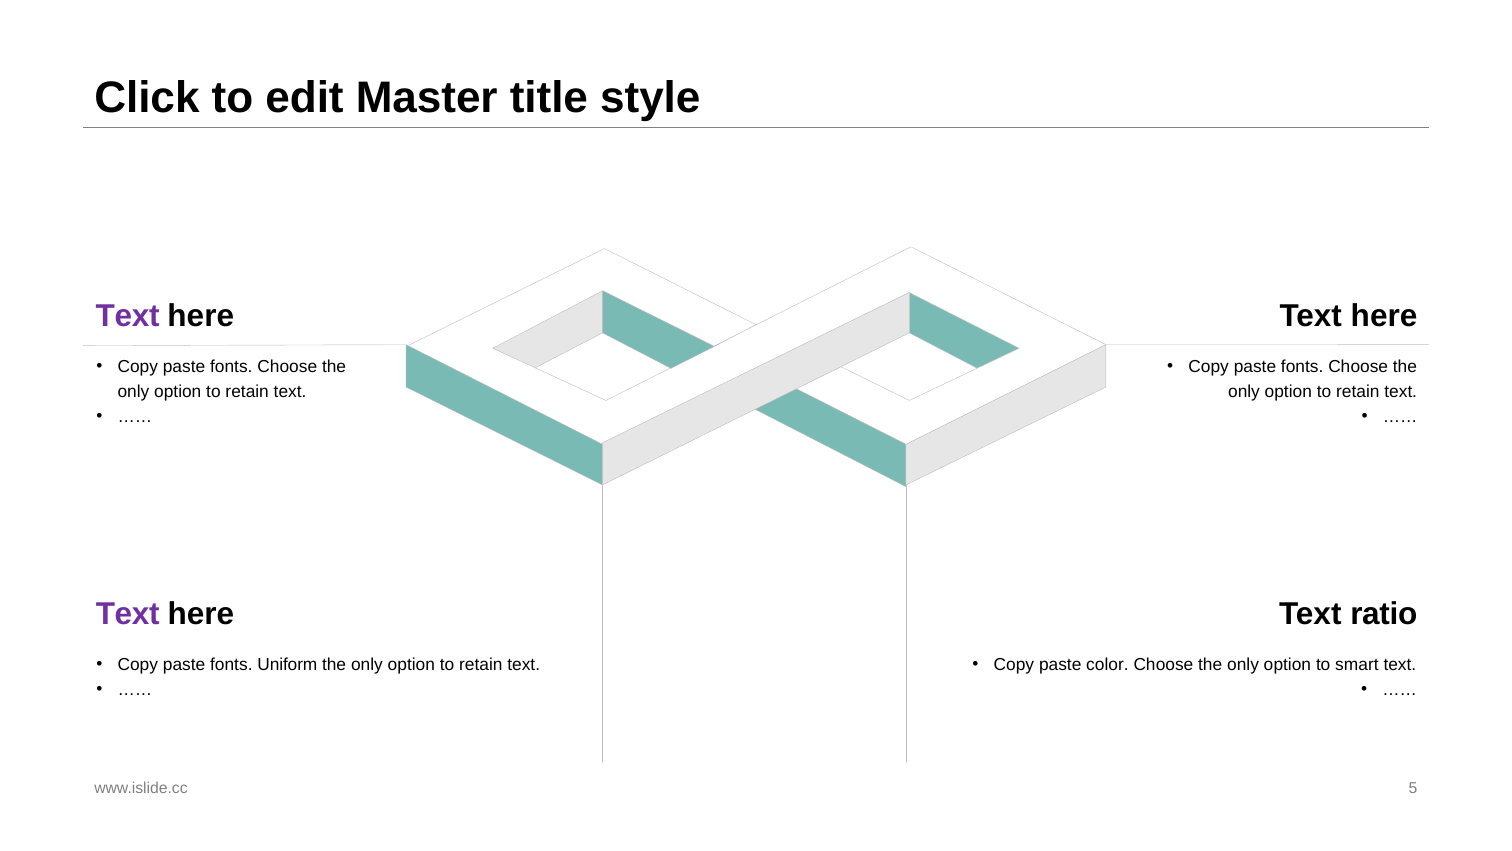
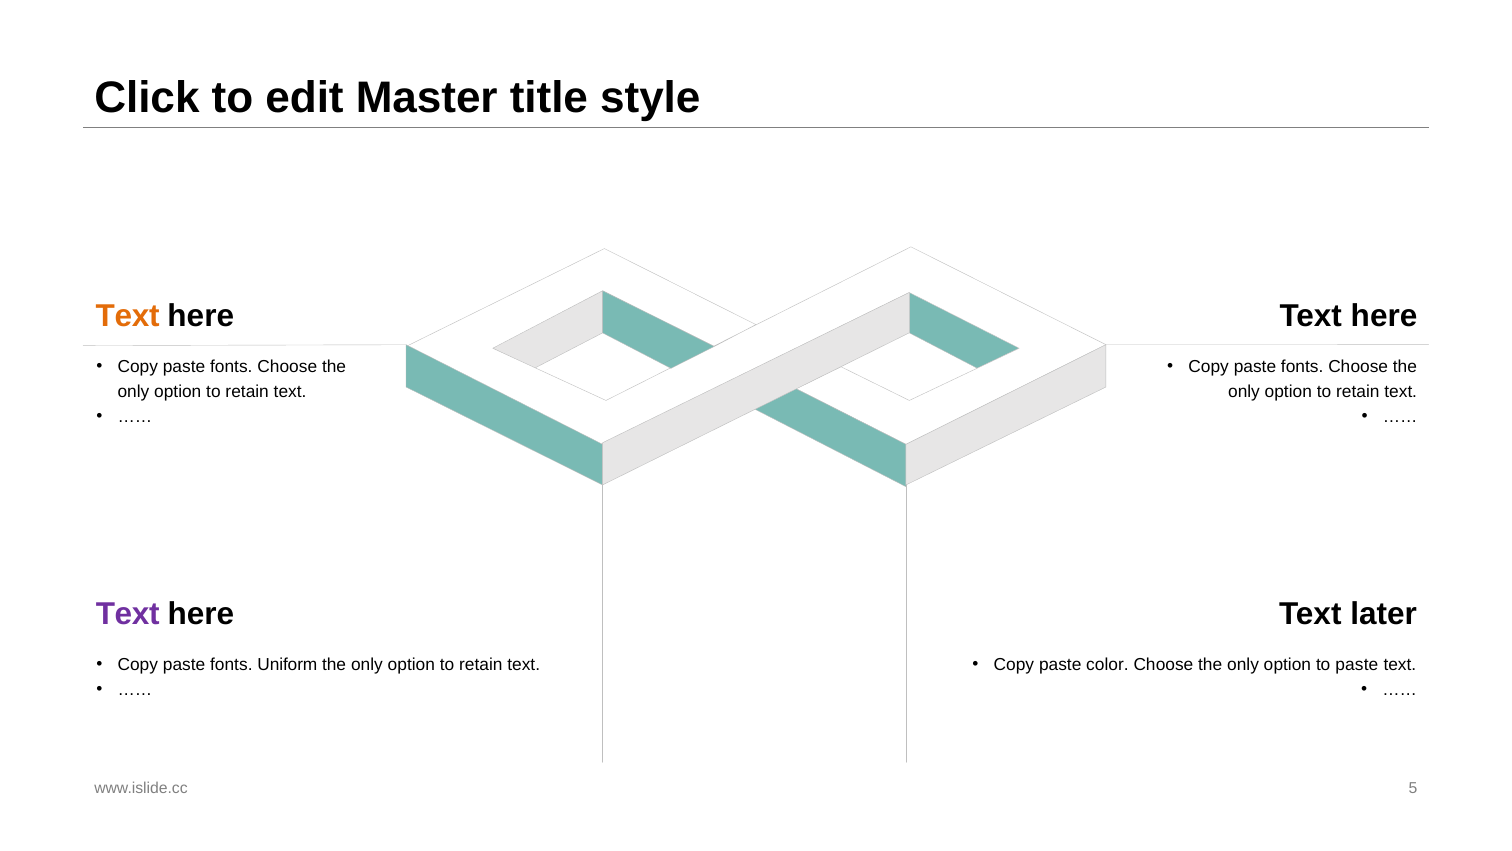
Text colour: purple -> orange (128, 316)
ratio: ratio -> later (1384, 613)
to smart: smart -> paste (1357, 664)
